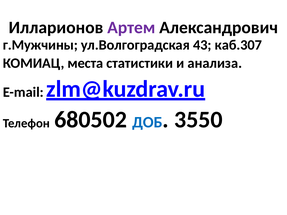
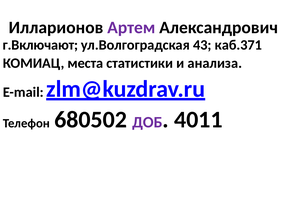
г.Мужчины: г.Мужчины -> г.Включают (40, 45)
каб.307: каб.307 -> каб.371 (238, 45)
ДОБ colour: blue -> purple (147, 122)
3550: 3550 -> 4011 (198, 120)
